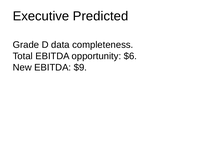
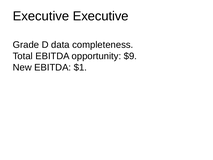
Executive Predicted: Predicted -> Executive (101, 16)
$6: $6 -> $9 (130, 56)
$9: $9 -> $1 (80, 67)
